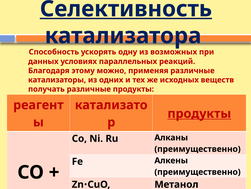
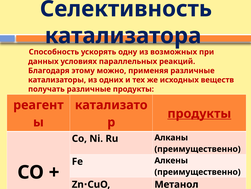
Селективность underline: present -> none (126, 9)
